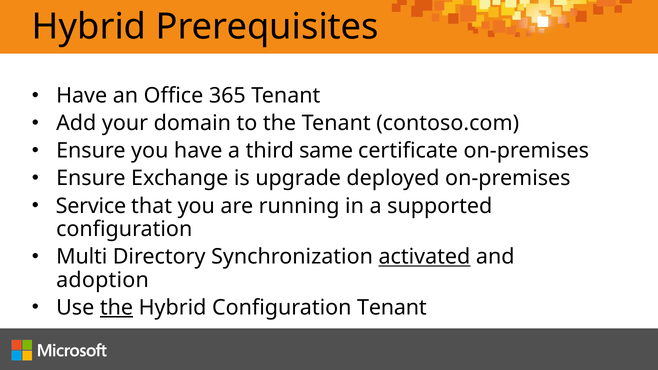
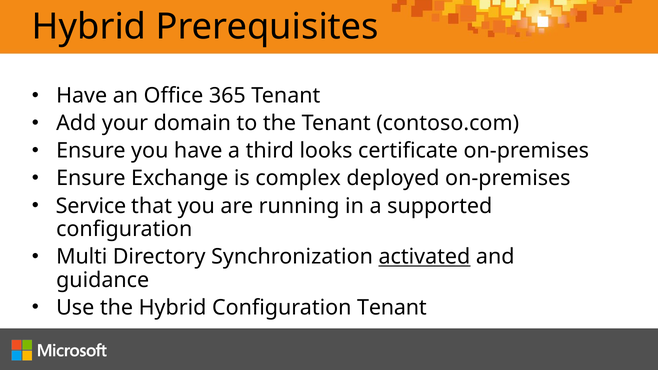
same: same -> looks (326, 151)
upgrade: upgrade -> complex (298, 178)
adoption: adoption -> guidance (103, 280)
the underline: present -> none (116, 308)
